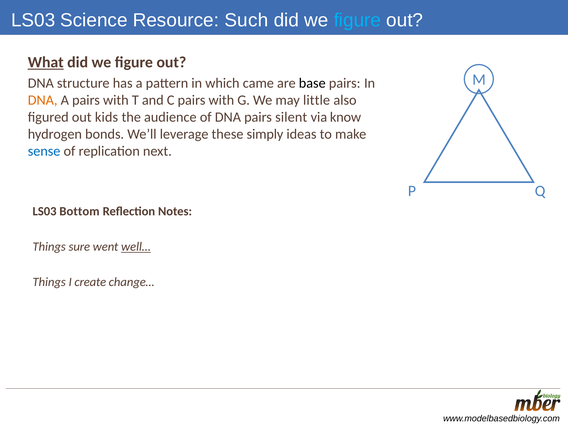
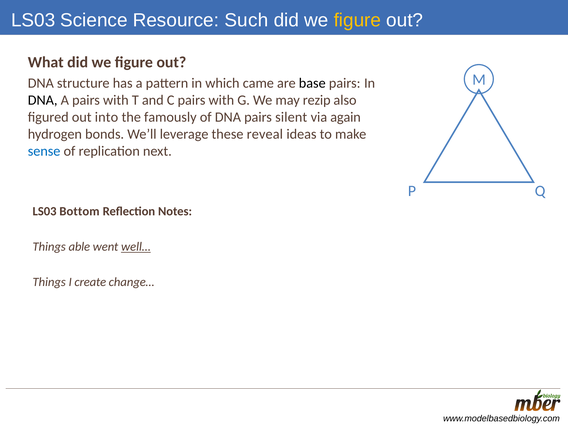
figure colour: light blue -> yellow (357, 20)
What underline: present -> none (46, 62)
DNA colour: orange -> black (43, 100)
little: little -> rezip (317, 100)
kids: kids -> into (107, 117)
audience: audience -> famously (170, 117)
know: know -> again (346, 117)
simply: simply -> reveal (265, 134)
sure: sure -> able (79, 247)
